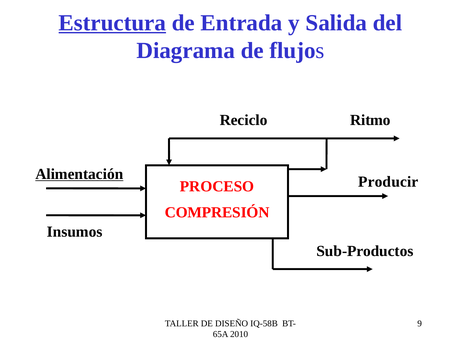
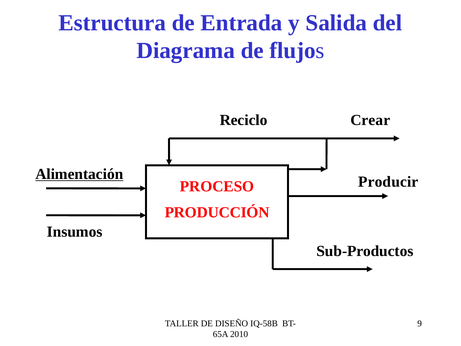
Estructura underline: present -> none (112, 23)
Ritmo: Ritmo -> Crear (370, 120)
COMPRESIÓN: COMPRESIÓN -> PRODUCCIÓN (217, 212)
